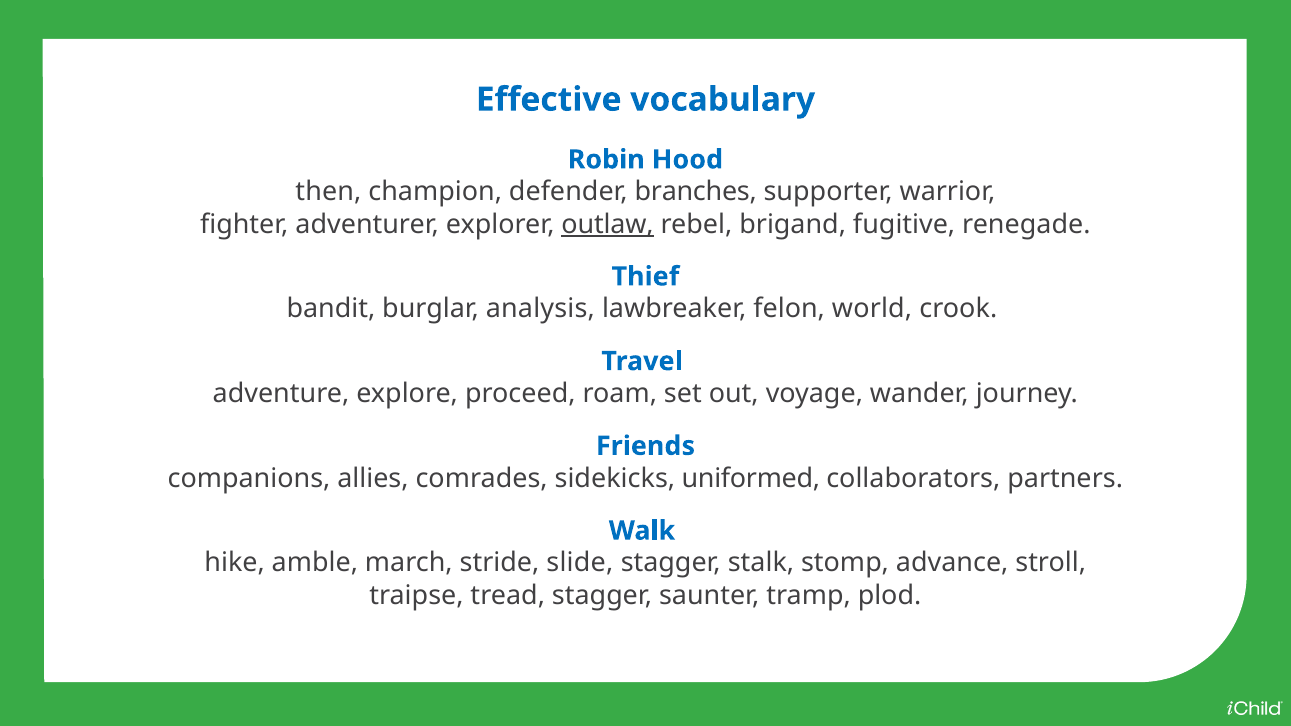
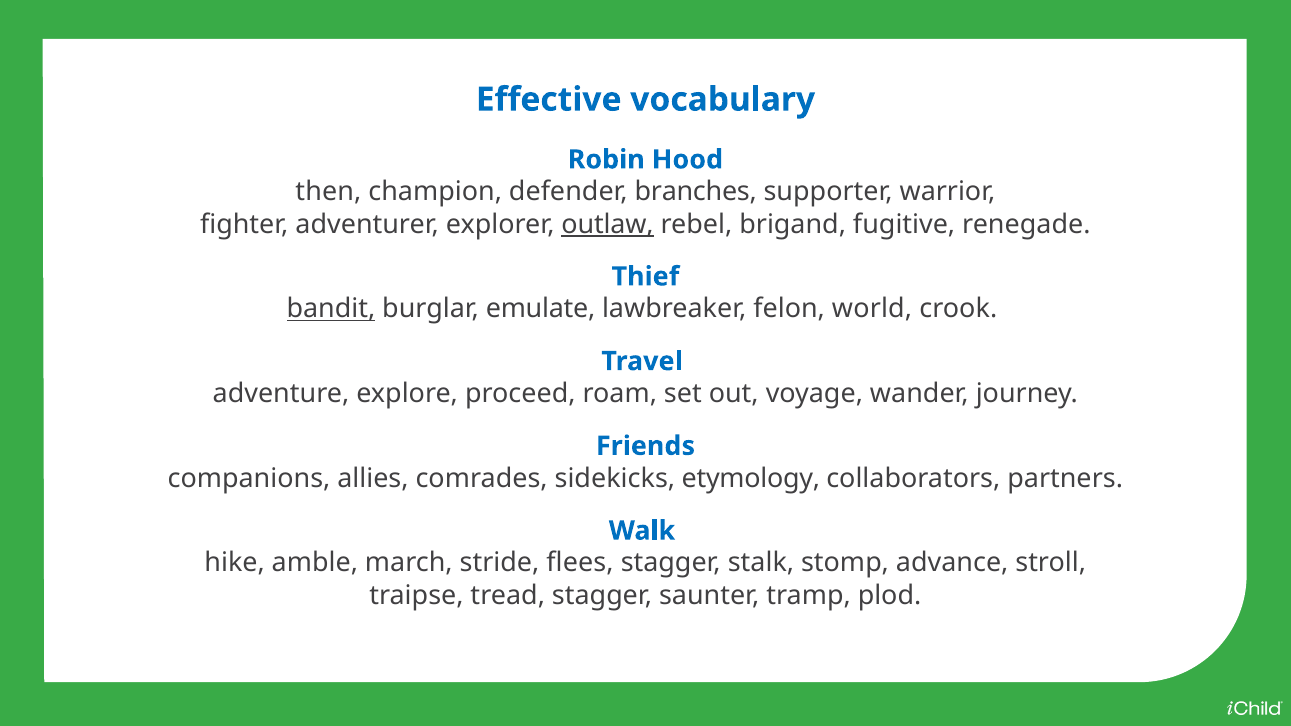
bandit underline: none -> present (331, 309)
analysis: analysis -> emulate (541, 309)
uniformed: uniformed -> etymology (751, 478)
slide: slide -> flees (580, 563)
